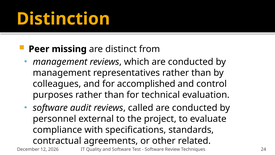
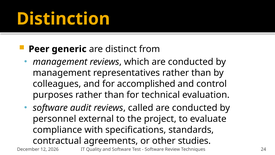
missing: missing -> generic (69, 49)
related: related -> studies (194, 141)
